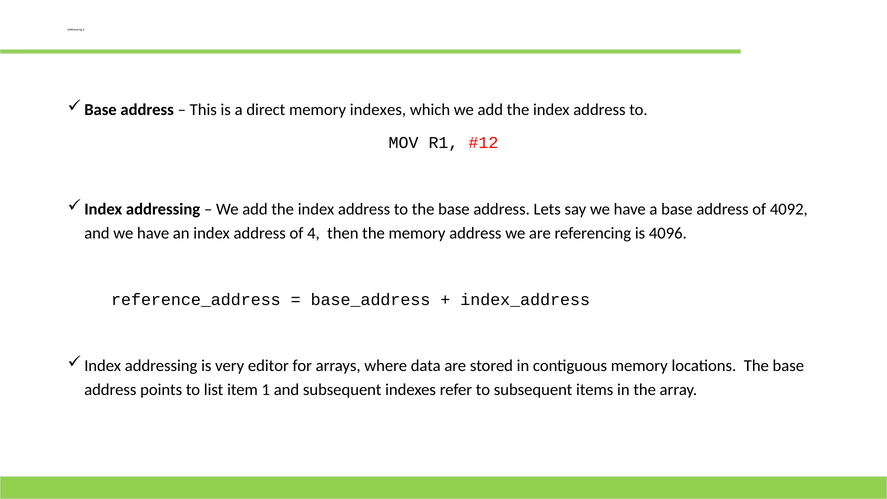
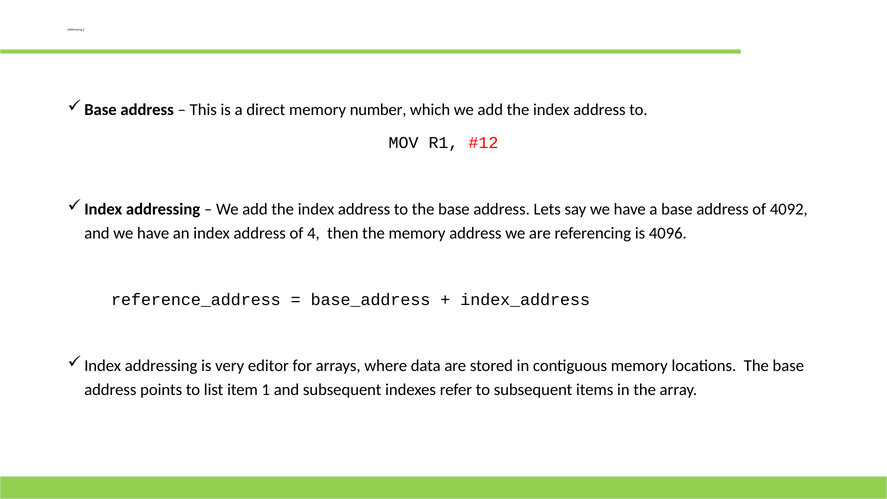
memory indexes: indexes -> number (378, 110)
